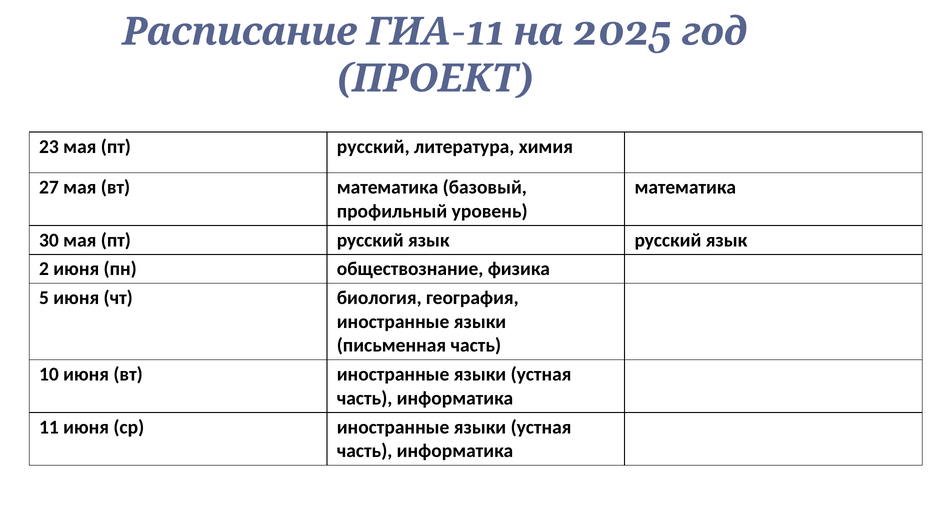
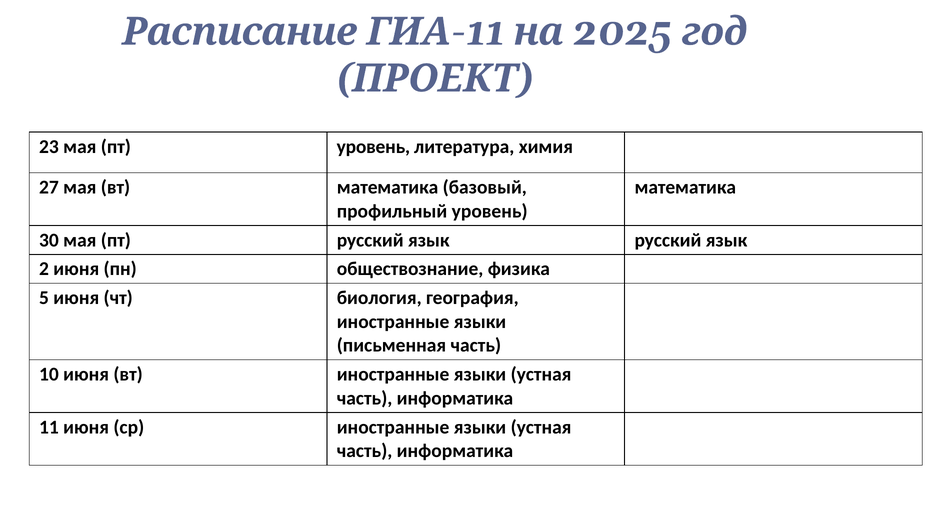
23 мая пт русский: русский -> уровень (373, 146)
